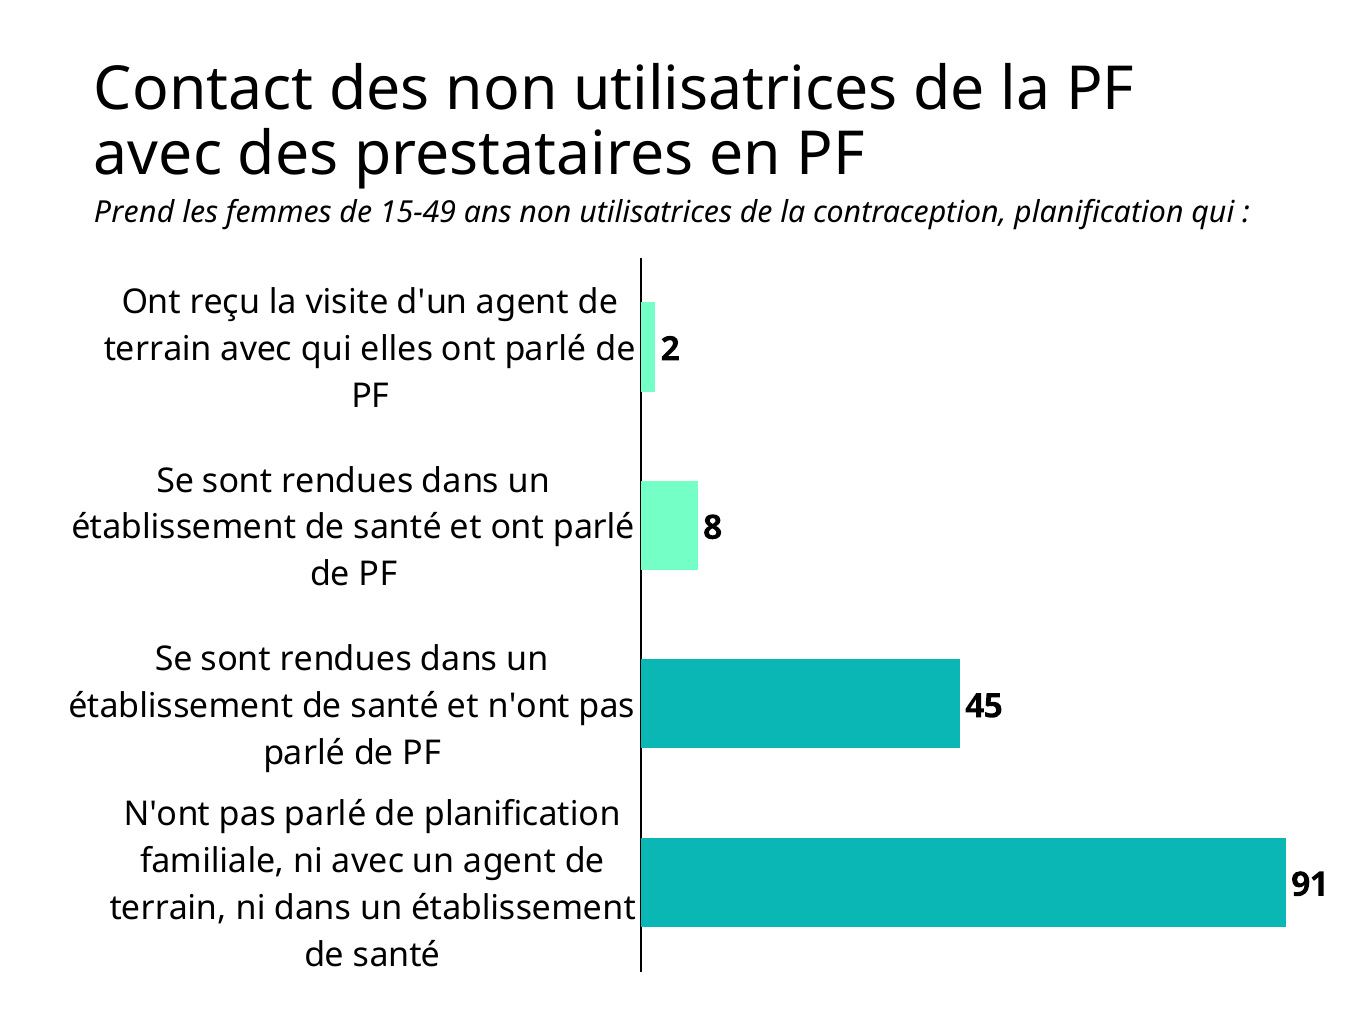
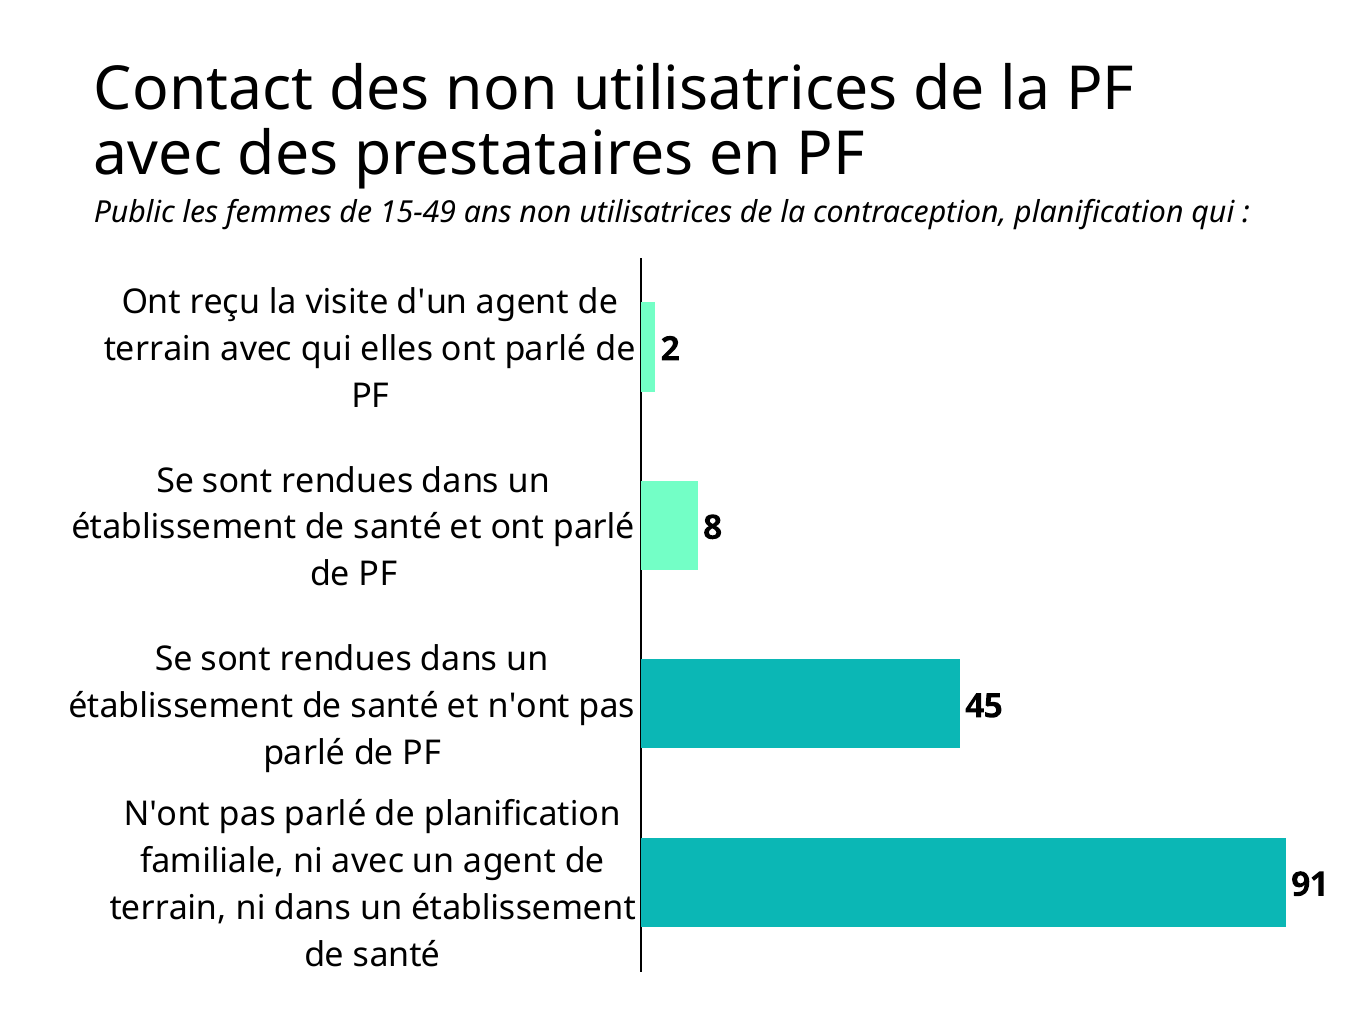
Prend: Prend -> Public (134, 213)
